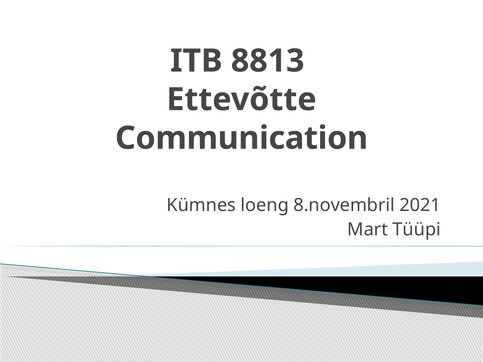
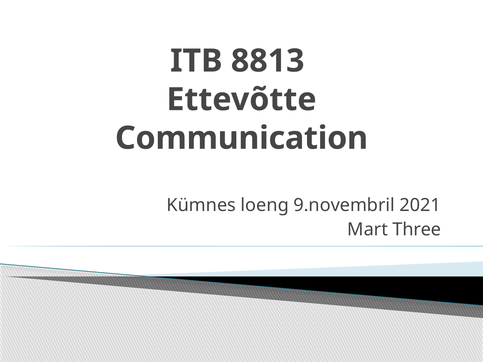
8.novembril: 8.novembril -> 9.novembril (344, 205)
Tüüpi: Tüüpi -> Three (417, 230)
